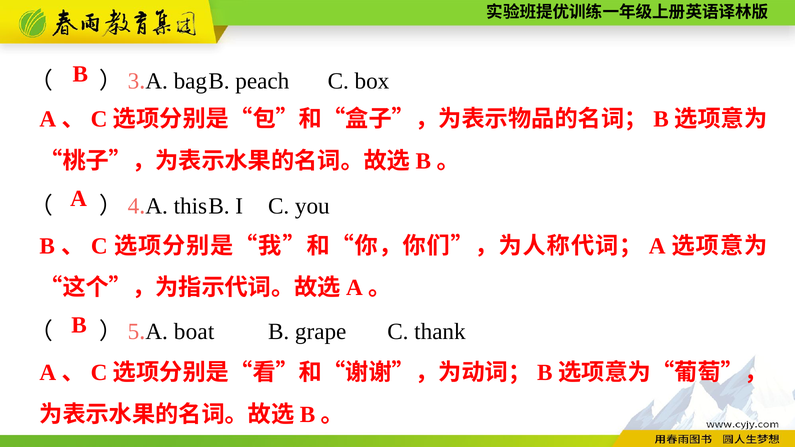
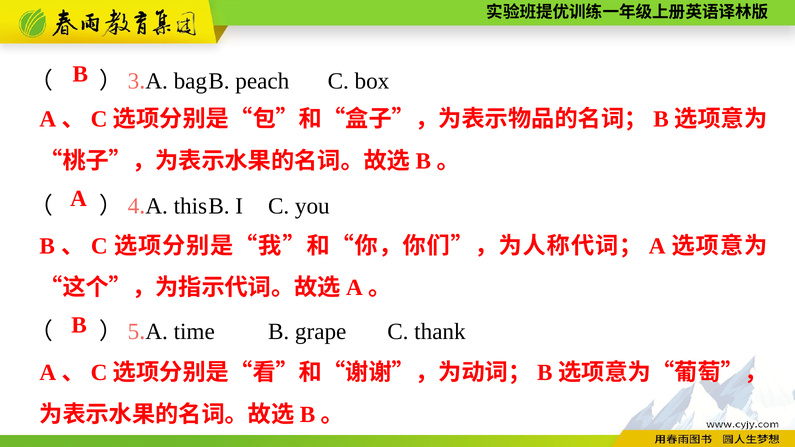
boat: boat -> time (194, 332)
